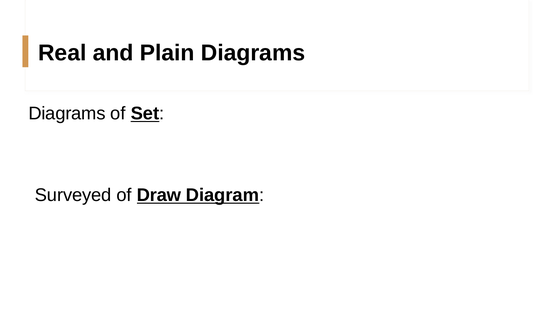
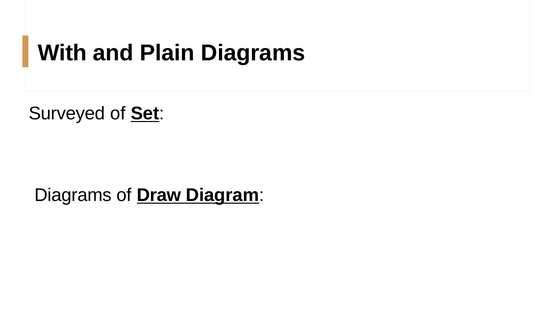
Real: Real -> With (62, 53)
Diagrams: Diagrams -> Surveyed (67, 114)
Surveyed: Surveyed -> Diagrams (73, 195)
